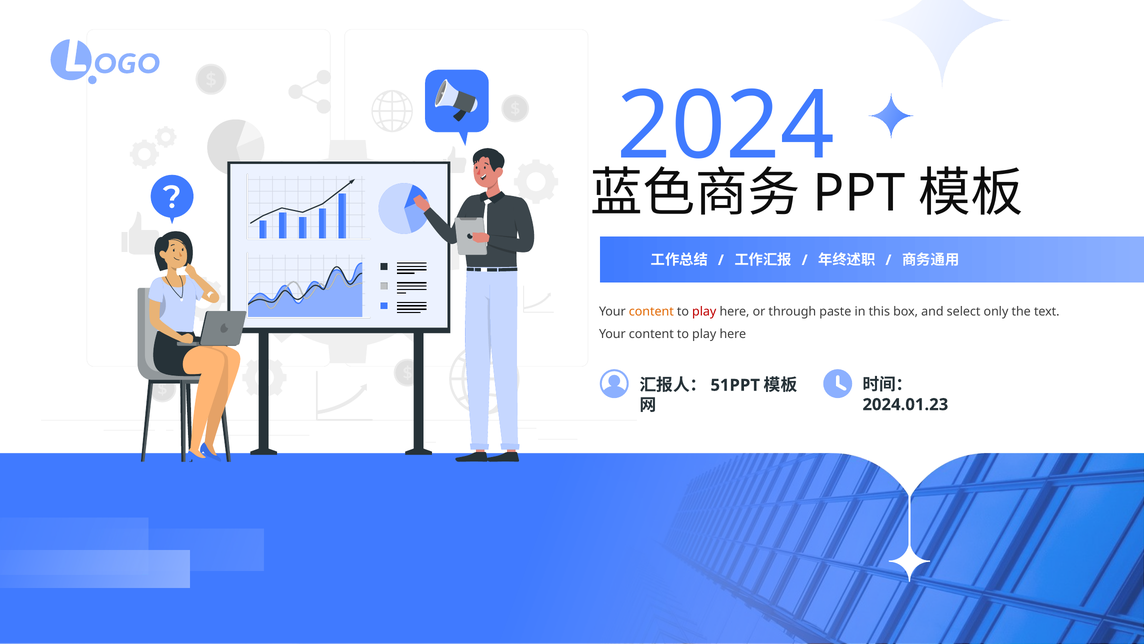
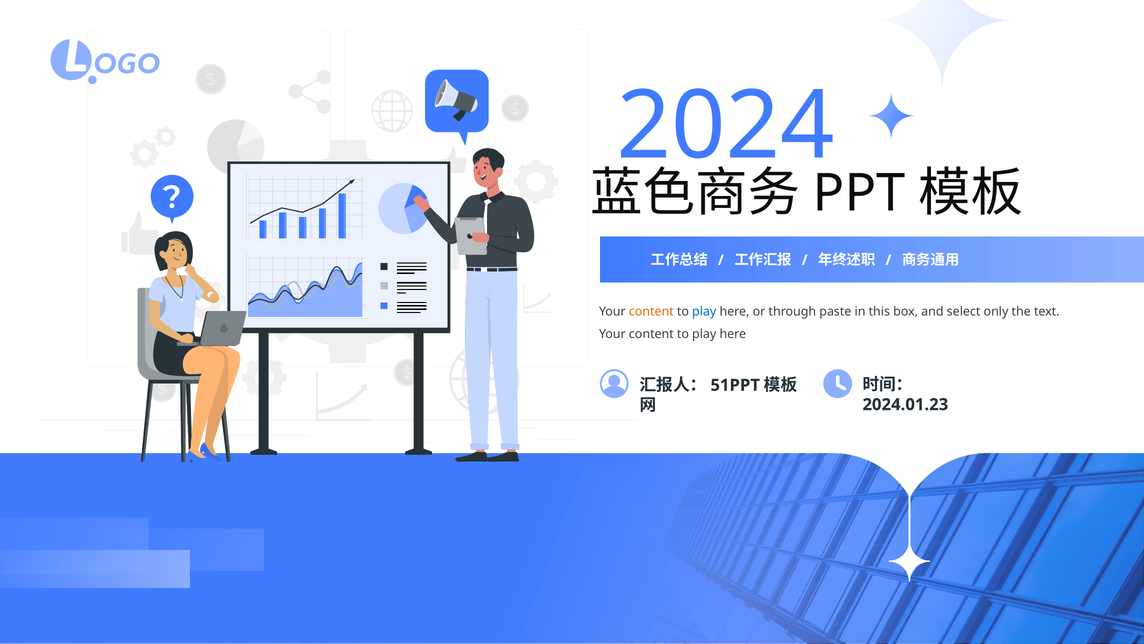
play colour: red -> blue (704, 312)
